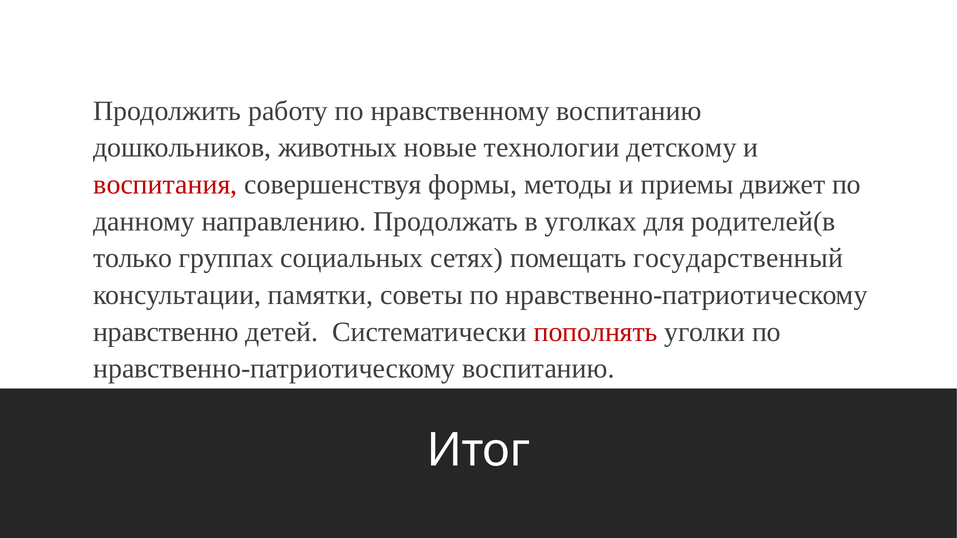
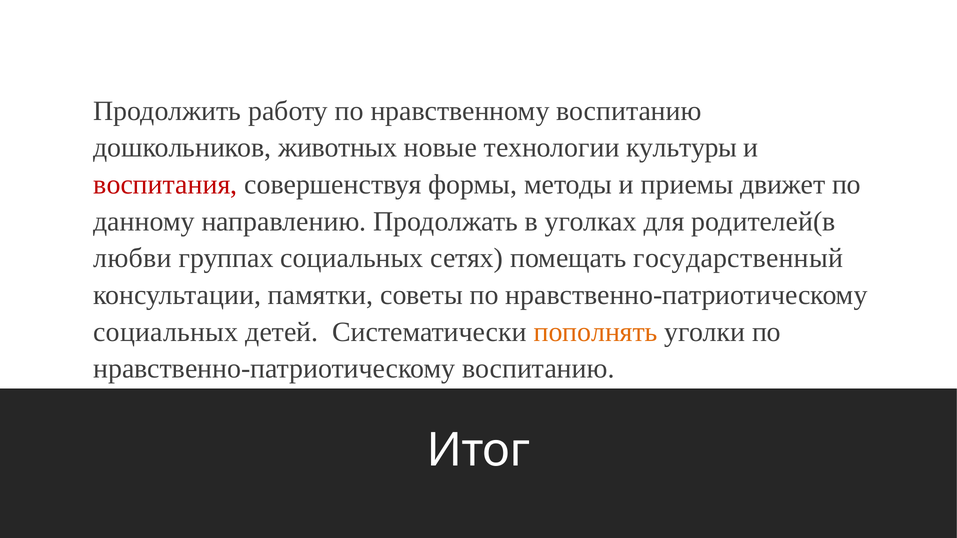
детскому: детскому -> культуры (682, 148)
только: только -> любви (132, 258)
нравственно: нравственно -> социальных (166, 332)
пополнять colour: red -> orange (596, 332)
